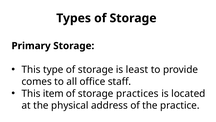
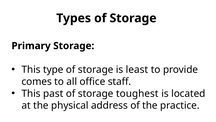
item: item -> past (53, 93)
practices: practices -> toughest (137, 93)
